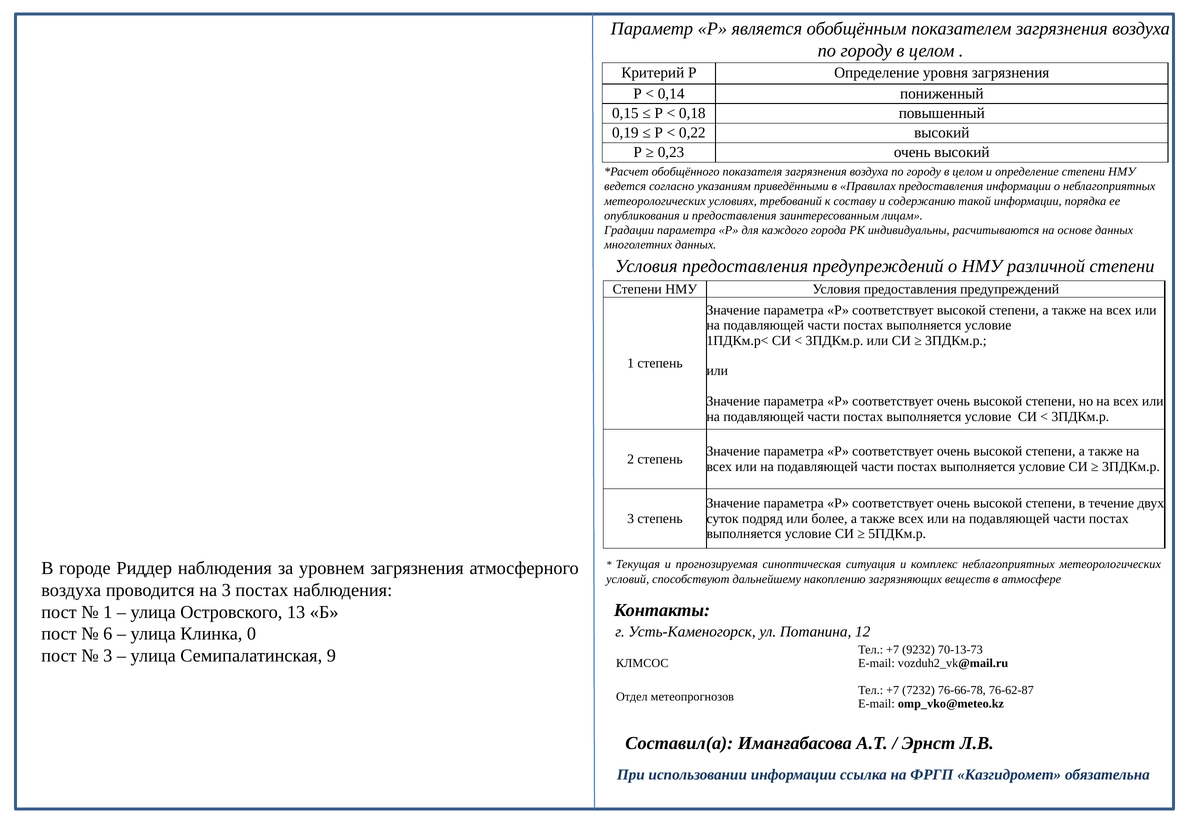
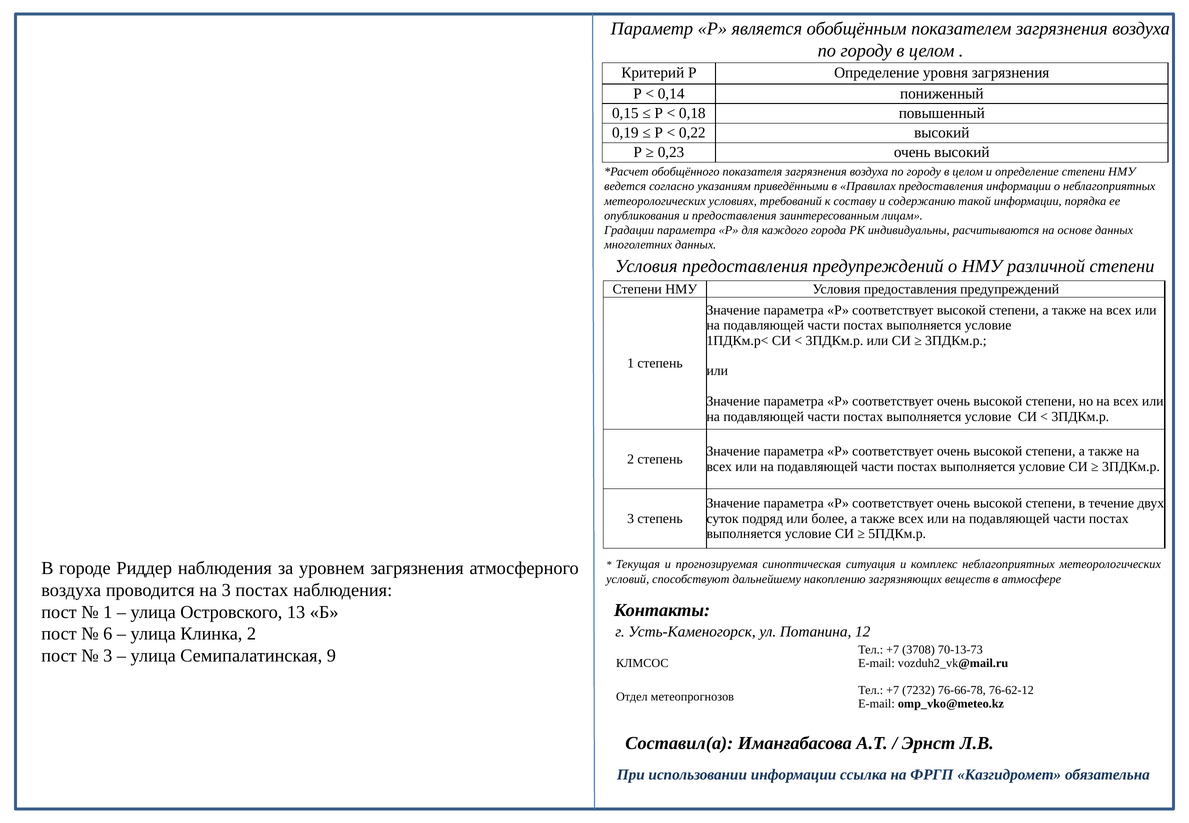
Клинка 0: 0 -> 2 (252, 634)
9232: 9232 -> 3708 (919, 650)
76-62-87: 76-62-87 -> 76-62-12 (1011, 690)
